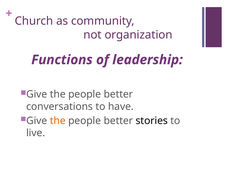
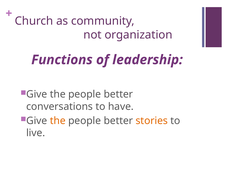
stories colour: black -> orange (152, 120)
